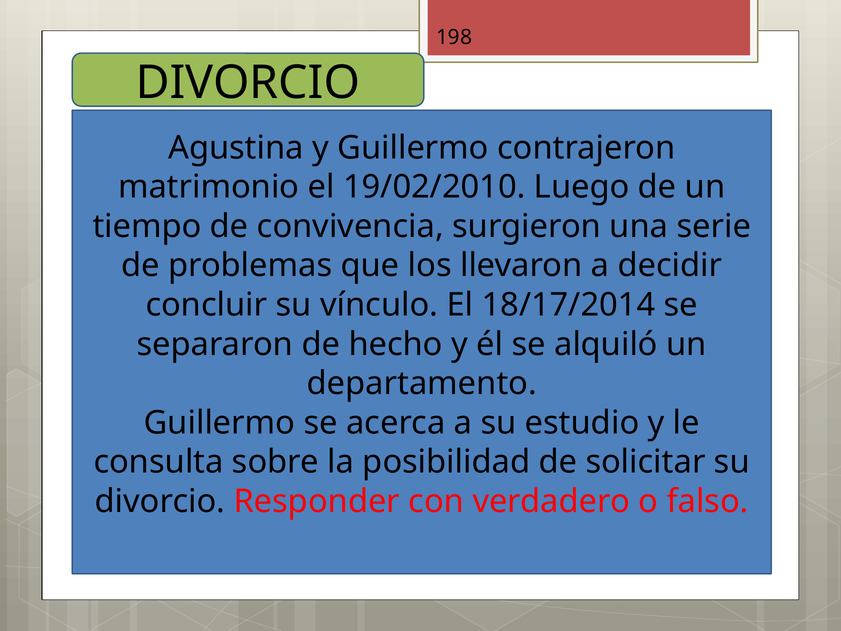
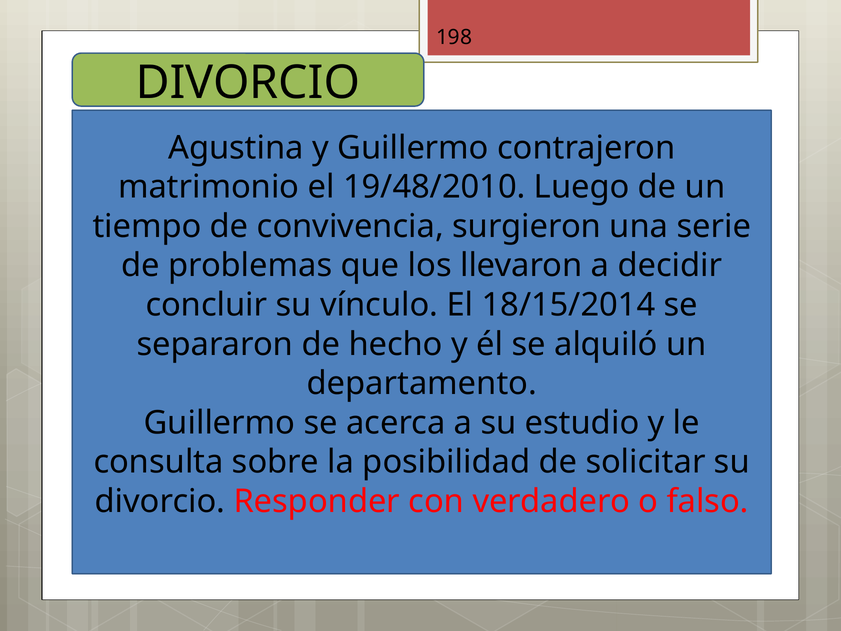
19/02/2010: 19/02/2010 -> 19/48/2010 (434, 187)
18/17/2014: 18/17/2014 -> 18/15/2014 (569, 305)
